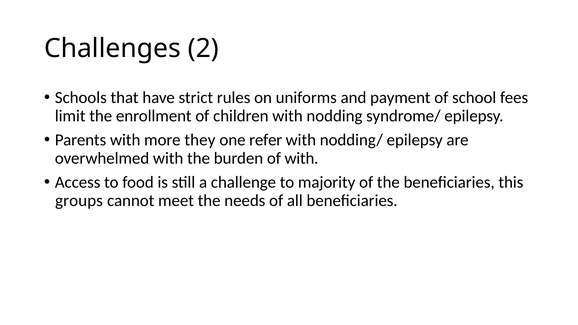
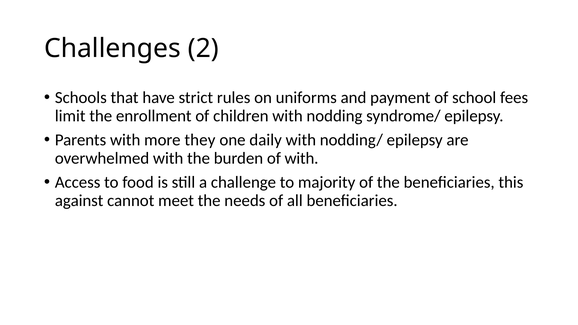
refer: refer -> daily (266, 140)
groups: groups -> against (79, 201)
